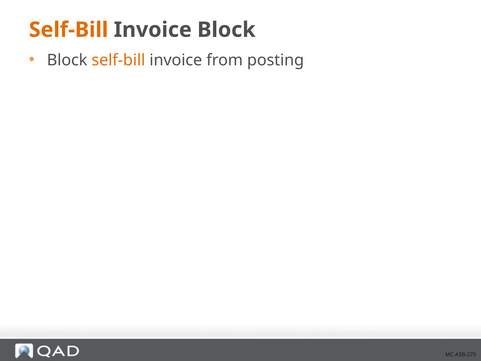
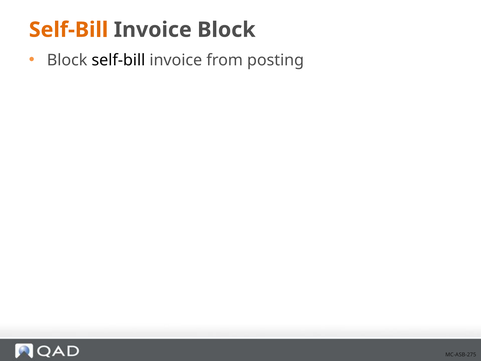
self-bill colour: orange -> black (118, 60)
